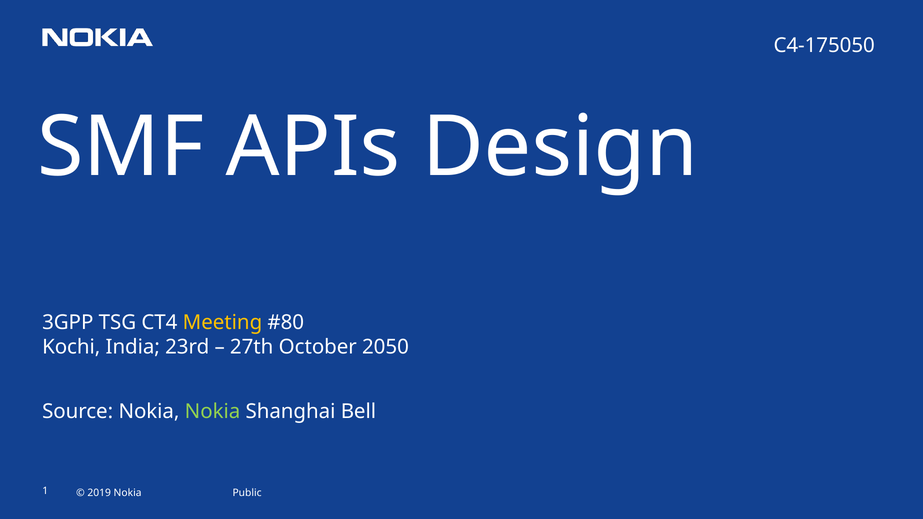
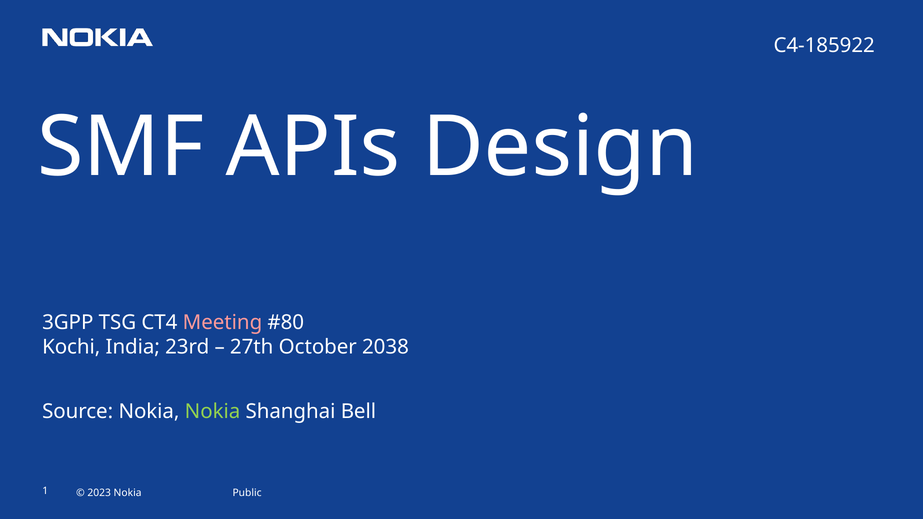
C4-175050: C4-175050 -> C4-185922 (824, 46)
Meeting colour: yellow -> pink (222, 323)
2050: 2050 -> 2038 (385, 347)
2019: 2019 -> 2023 (99, 493)
